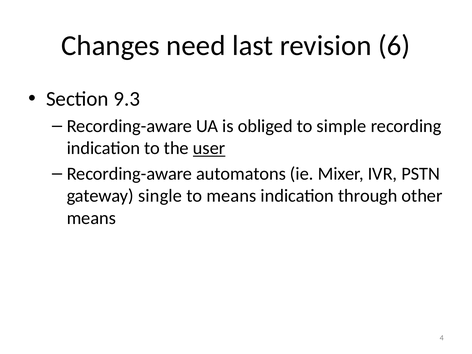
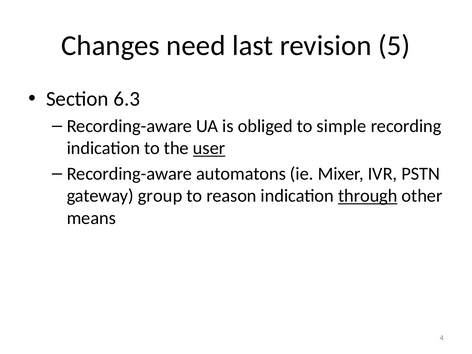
6: 6 -> 5 (394, 46)
9.3: 9.3 -> 6.3 (127, 99)
single: single -> group (160, 196)
to means: means -> reason (231, 196)
through underline: none -> present (368, 196)
